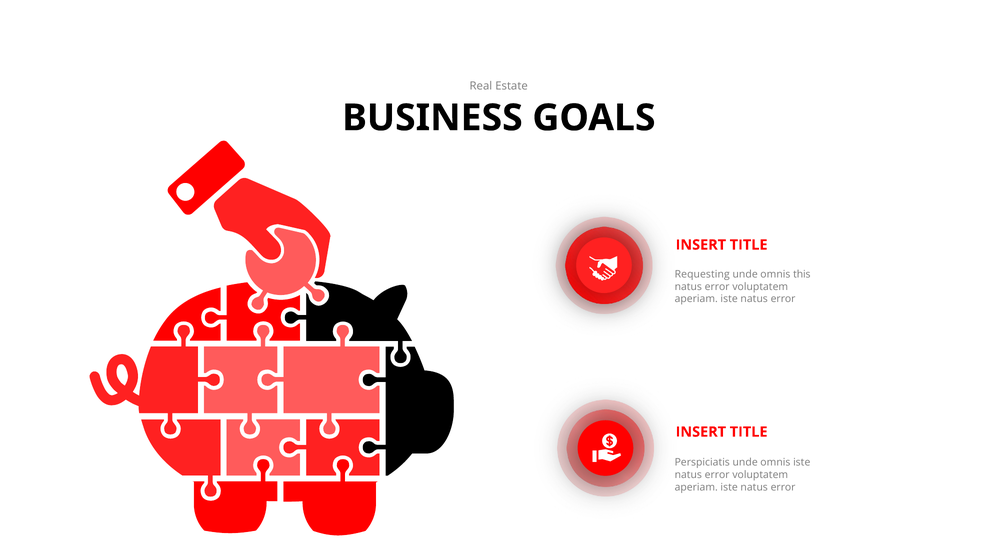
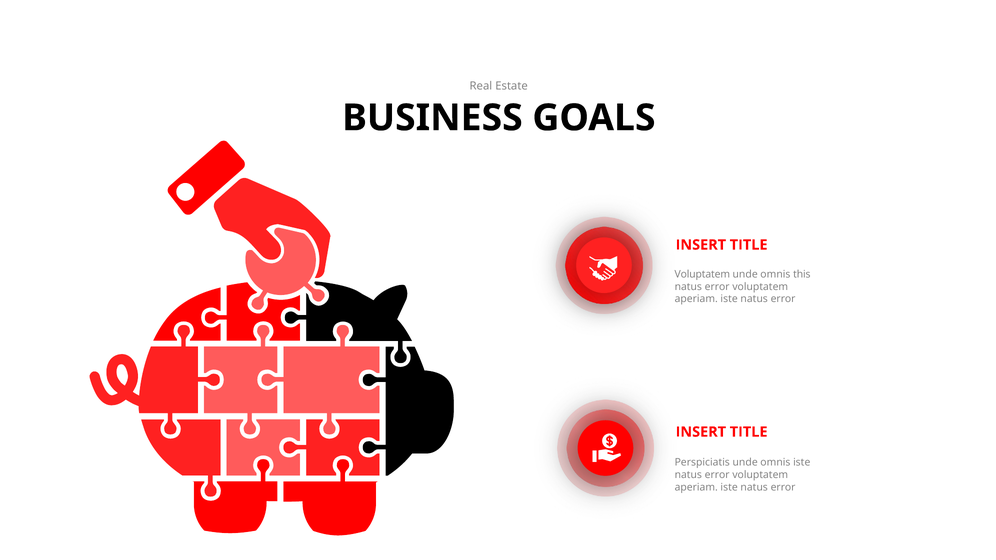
Requesting: Requesting -> Voluptatem (702, 274)
